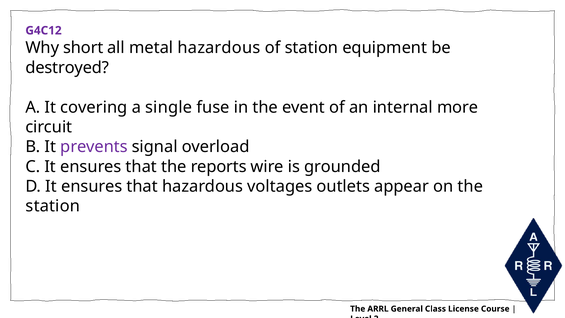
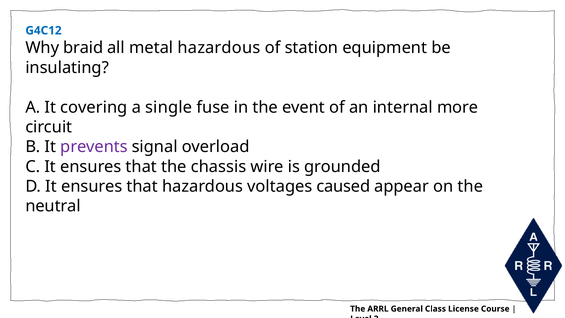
G4C12 colour: purple -> blue (44, 31)
short: short -> braid (83, 48)
destroyed: destroyed -> insulating (67, 68)
reports: reports -> chassis (219, 167)
outlets: outlets -> caused (343, 186)
station: station -> neutral (53, 206)
